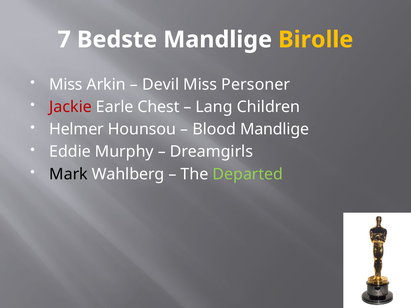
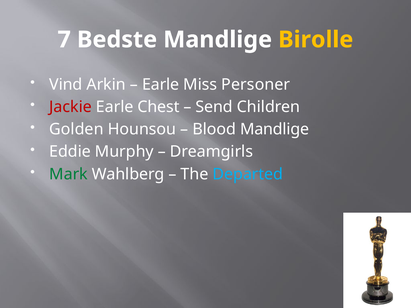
Miss: Miss -> Vind (66, 85)
Devil: Devil -> Earle (161, 85)
Lang: Lang -> Send (214, 107)
Helmer: Helmer -> Golden (76, 129)
Mark colour: black -> green (69, 174)
Departed colour: light green -> light blue (248, 174)
